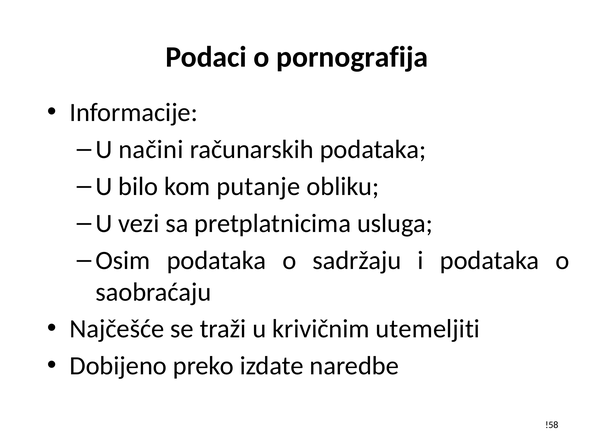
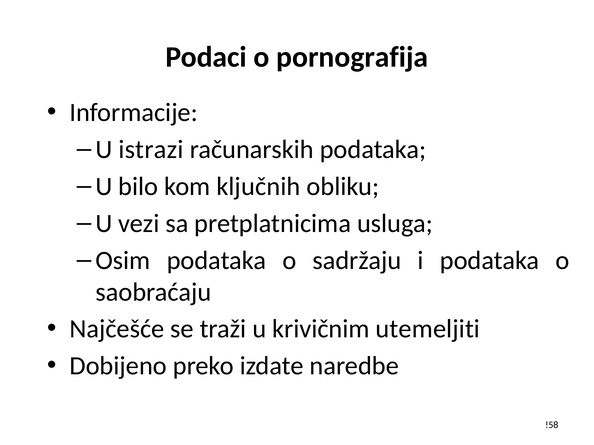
načini: načini -> istrazi (151, 150)
putanje: putanje -> ključnih (258, 187)
